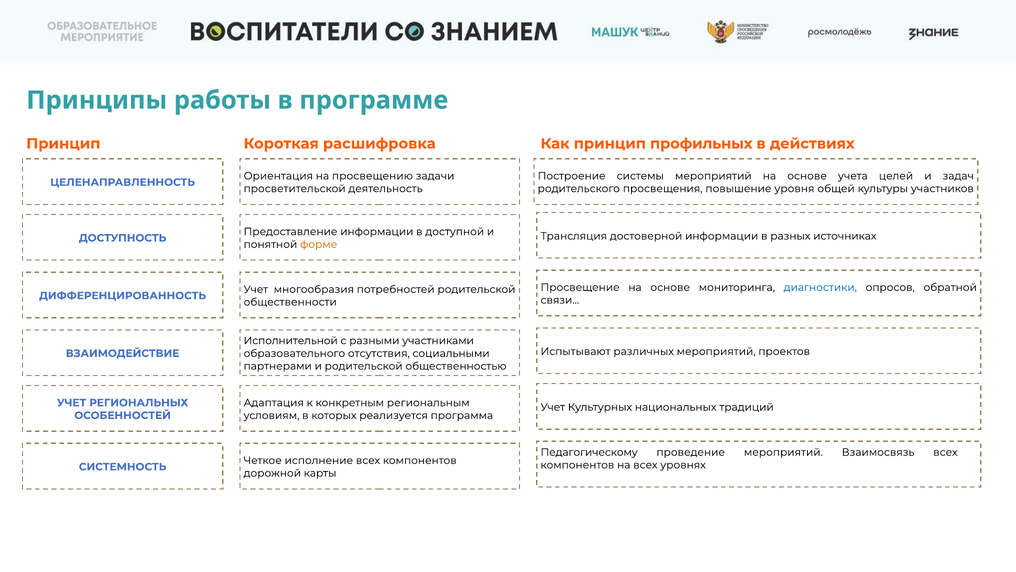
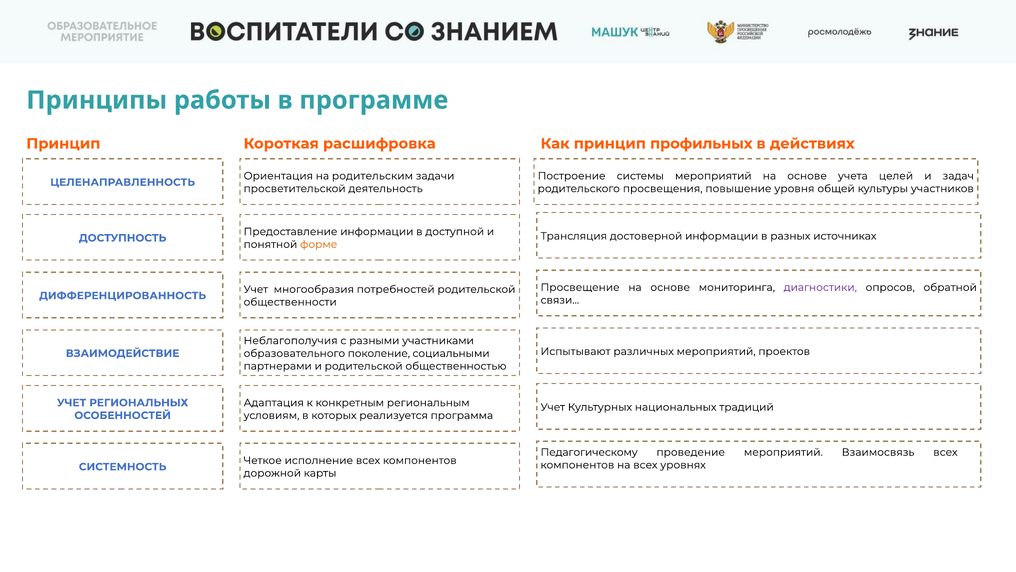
просвещению: просвещению -> родительским (372, 176)
диагностики colour: blue -> purple (820, 287)
Исполнительной: Исполнительной -> Неблагополучия (291, 340)
отсутствия: отсутствия -> поколение (379, 353)
